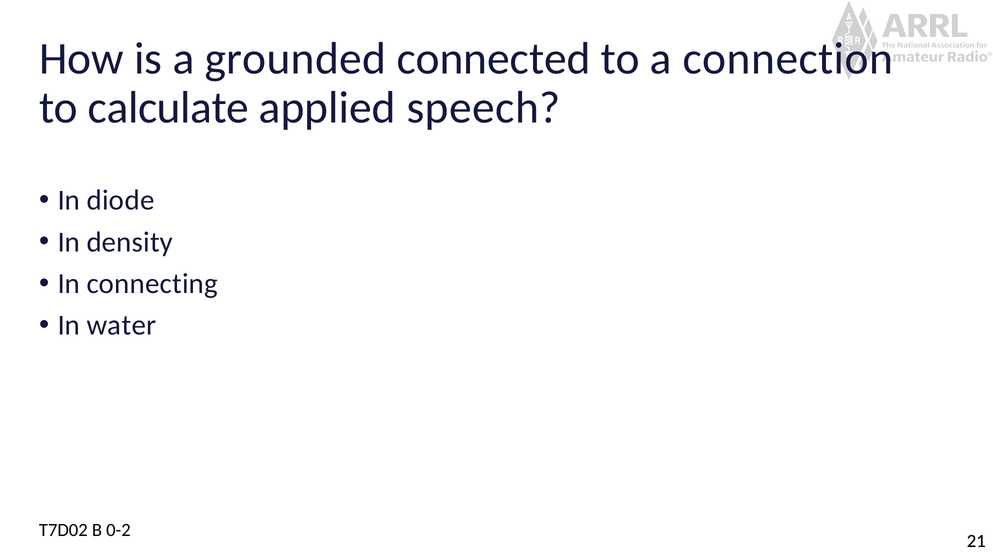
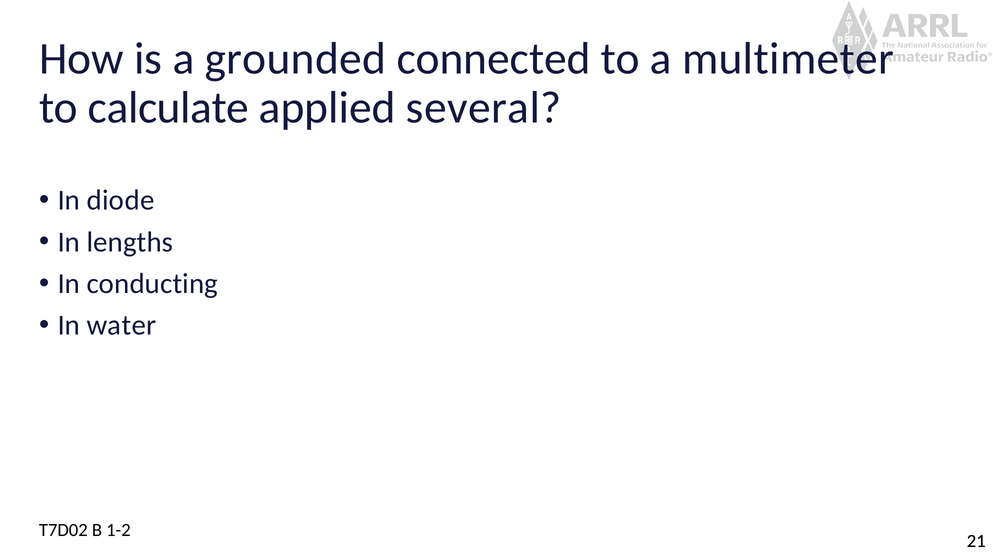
connection: connection -> multimeter (788, 59)
speech: speech -> several (484, 108)
density: density -> lengths (130, 242)
connecting: connecting -> conducting (152, 284)
0-2: 0-2 -> 1-2 (118, 531)
